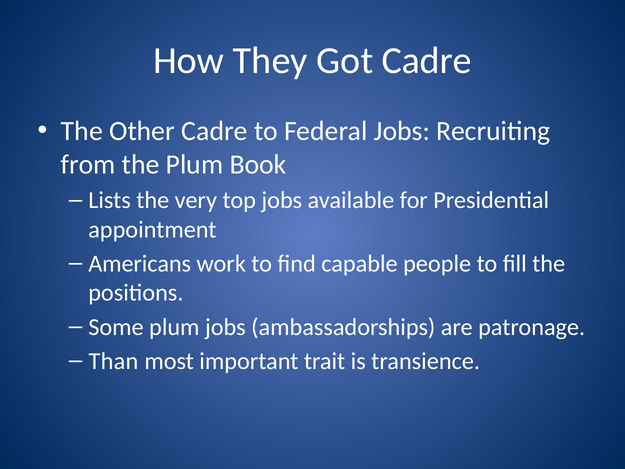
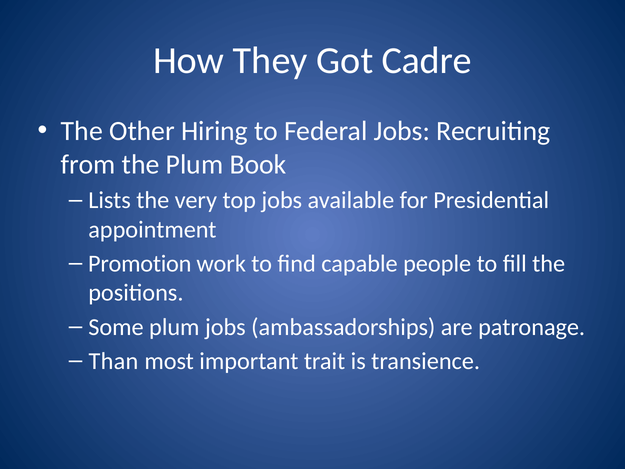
Other Cadre: Cadre -> Hiring (215, 131)
Americans: Americans -> Promotion (140, 264)
